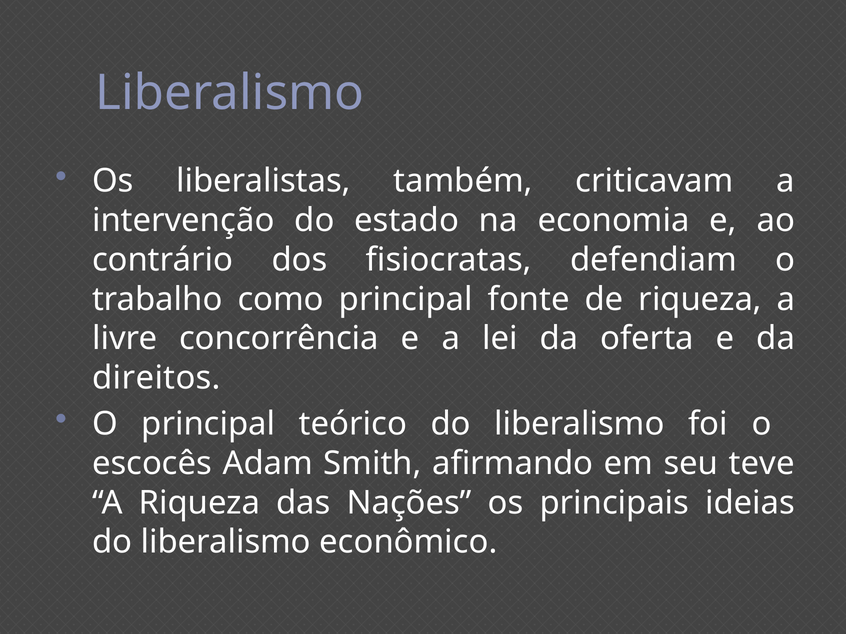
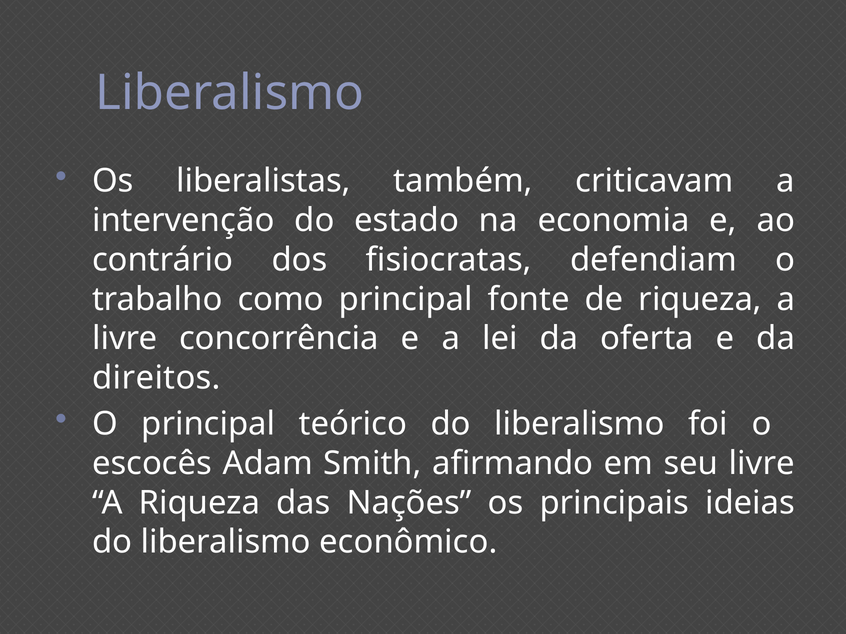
seu teve: teve -> livre (762, 464)
